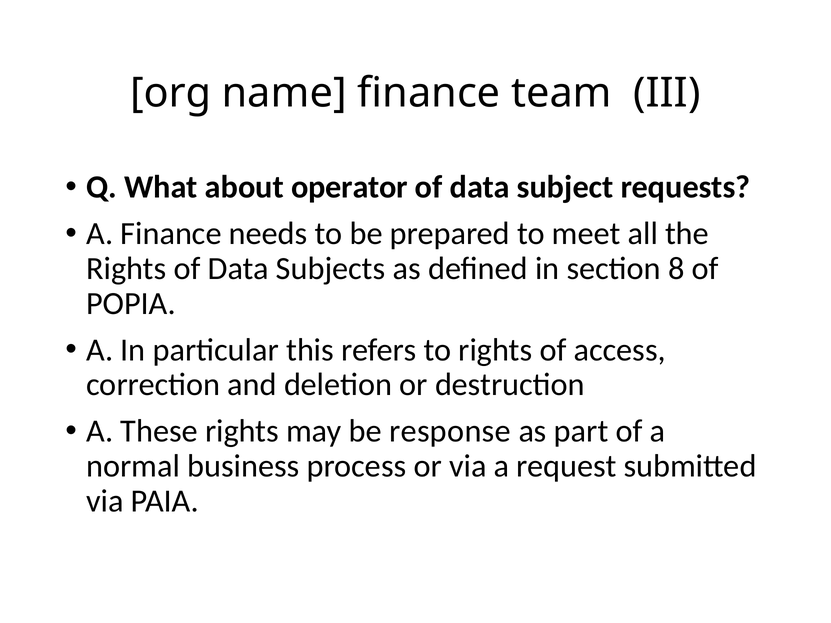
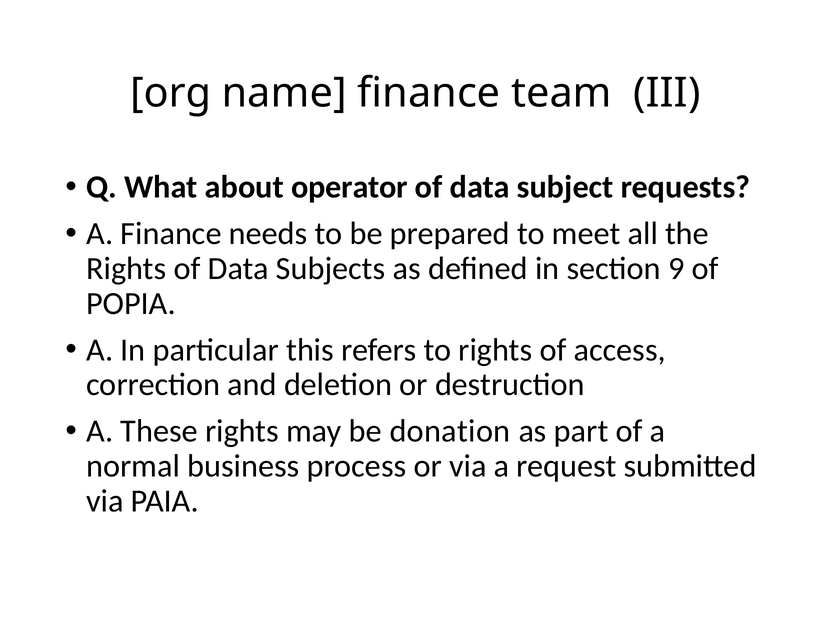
8: 8 -> 9 (676, 269)
response: response -> donation (450, 431)
